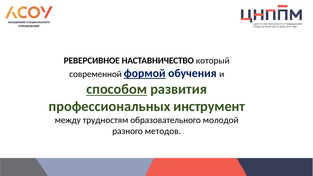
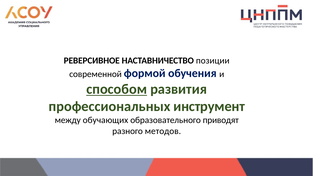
который: который -> позиции (213, 61)
формой underline: present -> none (145, 73)
трудностям: трудностям -> обучающих (105, 120)
молодой: молодой -> приводят (221, 120)
